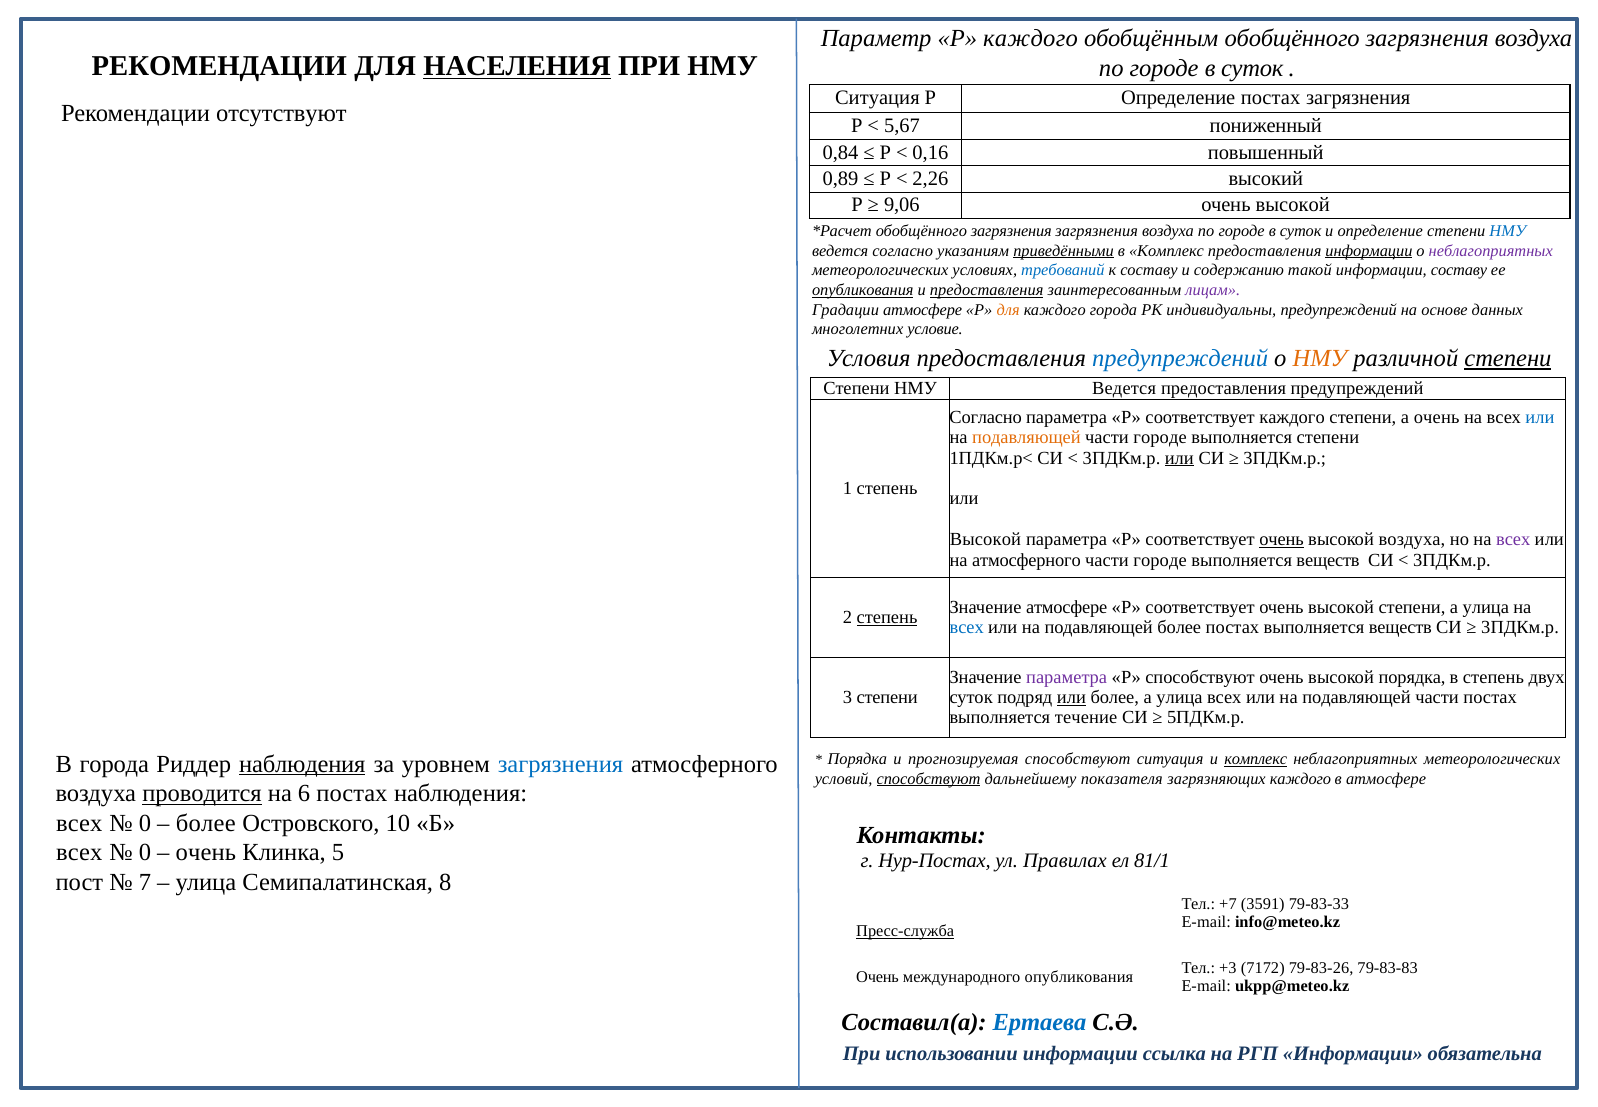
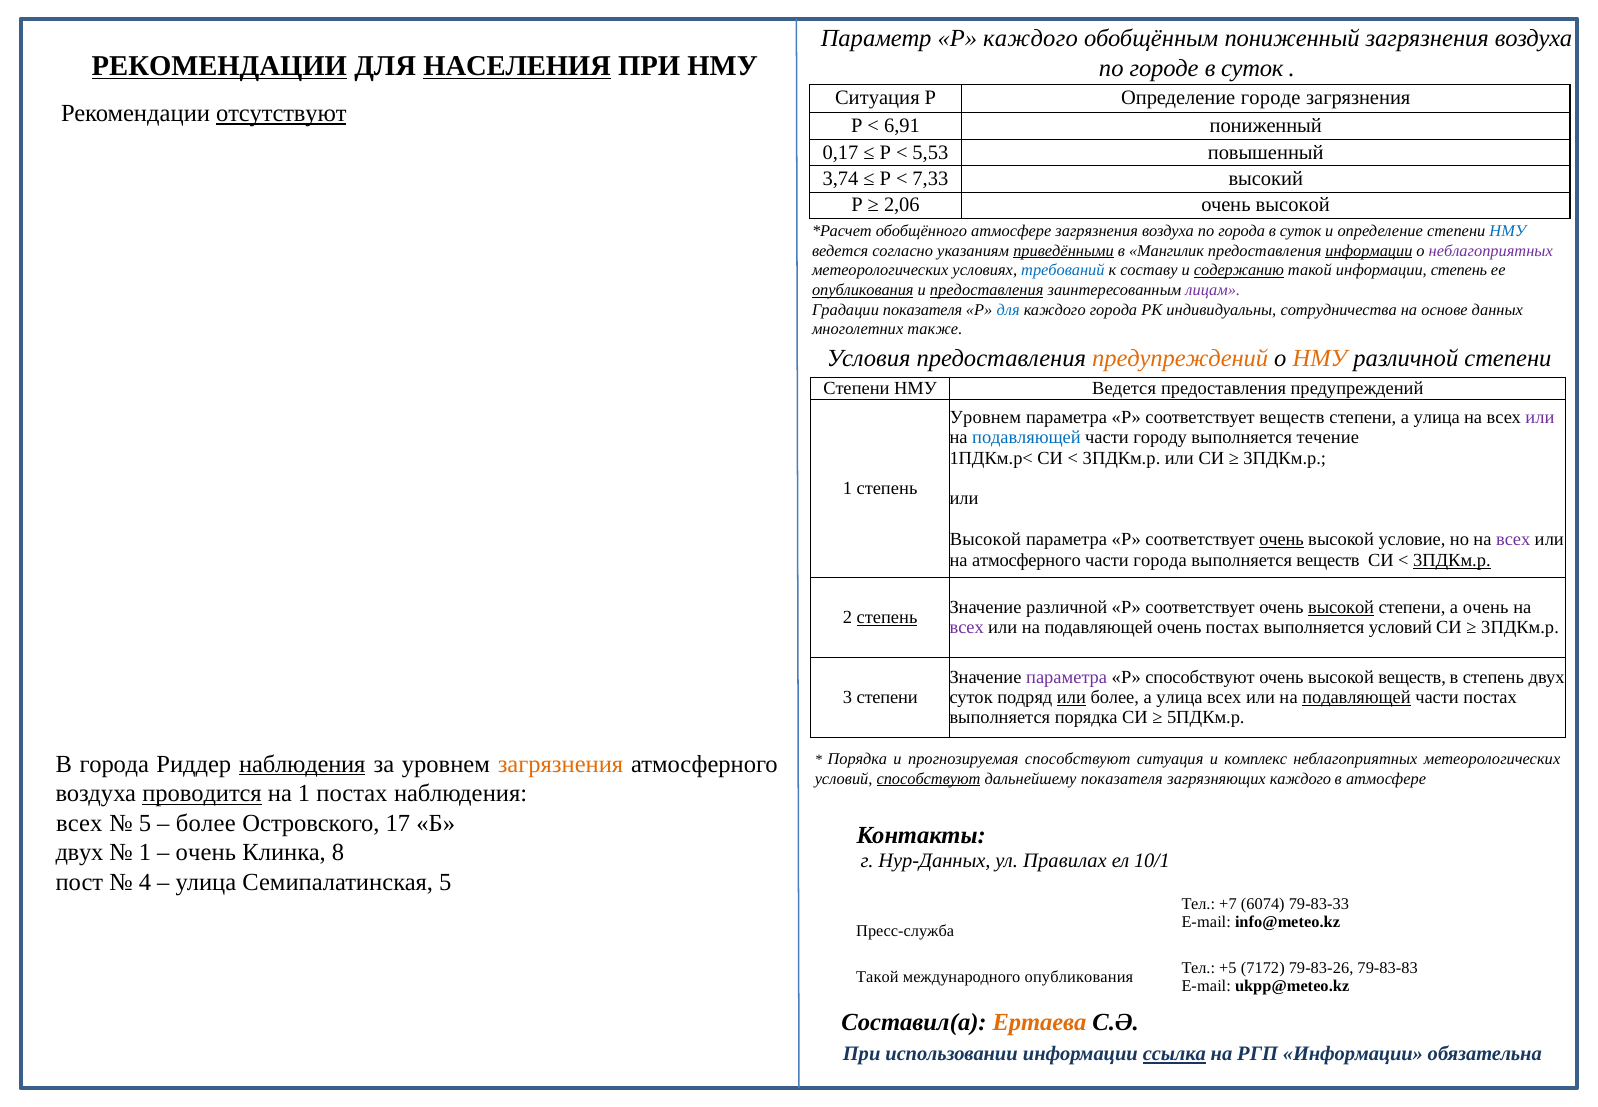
обобщённым обобщённого: обобщённого -> пониженный (1292, 38)
РЕКОМЕНДАЦИИ underline: none -> present (219, 66)
Определение постах: постах -> городе (1271, 97)
отсутствуют underline: none -> present (281, 113)
5,67: 5,67 -> 6,91 (902, 126)
0,84: 0,84 -> 0,17 (840, 152)
0,16: 0,16 -> 5,53 (930, 152)
0,89: 0,89 -> 3,74 (840, 179)
2,26: 2,26 -> 7,33 (930, 179)
9,06: 9,06 -> 2,06 (902, 205)
загрязнения: загрязнения -> атмосфере (1011, 231)
городе: городе -> города (1242, 231)
в Комплекс: Комплекс -> Мангилик (1167, 251)
содержанию underline: none -> present (1239, 270)
информации составу: составу -> степень (1459, 270)
Градации атмосфере: атмосфере -> показателя (923, 309)
для colour: orange -> blue (1008, 309)
индивидуальны предупреждений: предупреждений -> сотрудничества (1339, 309)
условие: условие -> также (935, 329)
предупреждений colour: blue -> orange (1180, 358)
степени underline: present -> none (1508, 358)
Согласно: Согласно -> Уровнем (985, 417)
соответствует каждого: каждого -> веществ (1292, 417)
степени а очень: очень -> улица (1437, 417)
или colour: blue -> purple (1540, 417)
подавляющей colour: orange -> blue (1026, 437)
городе: городе -> городу (1160, 437)
выполняется степени: степени -> течение (1328, 437)
или underline: present -> none (1179, 458)
высокой воздуха: воздуха -> условие (1412, 539)
городе: городе -> города (1160, 560)
3ПДКм.р underline: none -> present (1452, 560)
Значение атмосфере: атмосфере -> различной (1067, 607)
высокой underline: none -> present (1341, 607)
степени а улица: улица -> очень (1486, 607)
всех colour: blue -> purple (967, 627)
подавляющей более: более -> очень (1179, 627)
постах выполняется веществ: веществ -> условий (1400, 627)
высокой порядка: порядка -> веществ (1412, 677)
подавляющей underline: none -> present (1357, 697)
выполняется течение: течение -> порядка (1086, 717)
загрязнения colour: blue -> orange (560, 764)
комплекс underline: present -> none (1256, 759)
на 6: 6 -> 1 (304, 793)
0: 0 -> 5 (145, 823)
10: 10 -> 17 (398, 823)
всех: всех -> двух (79, 852)
0: 0 -> 1 (145, 852)
5: 5 -> 8 (338, 852)
Нур-Постах: Нур-Постах -> Нур-Данных (934, 860)
81/1: 81/1 -> 10/1 (1152, 860)
7: 7 -> 4 (145, 882)
Семипалатинская 8: 8 -> 5 (445, 882)
3591: 3591 -> 6074 (1263, 903)
Пресс-служба underline: present -> none (905, 930)
+3: +3 -> +5 (1228, 967)
Очень: Очень -> Такой (877, 976)
Ертаева colour: blue -> orange (1040, 1022)
ссылка underline: none -> present (1174, 1053)
